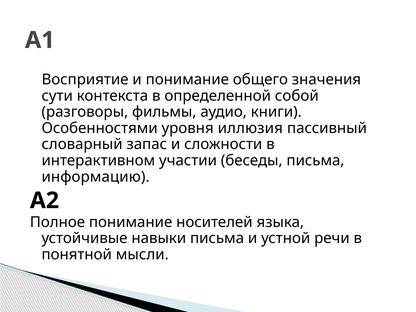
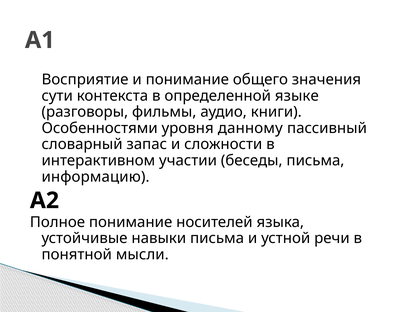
собой: собой -> языке (297, 96)
иллюзия: иллюзия -> данному (250, 128)
